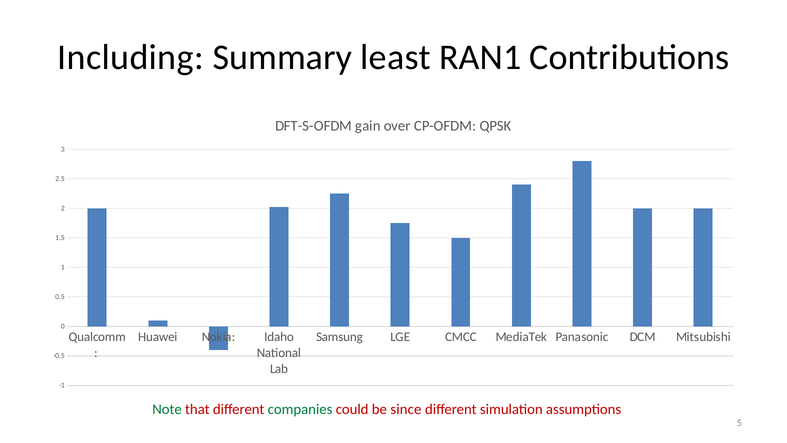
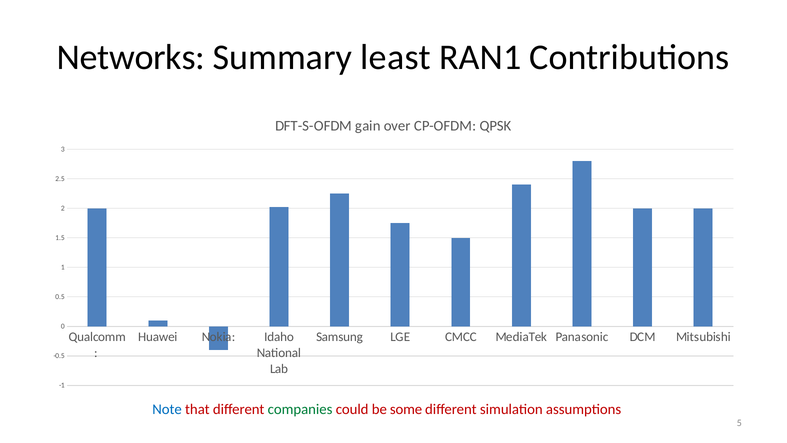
Including: Including -> Networks (131, 57)
Note colour: green -> blue (167, 409)
since: since -> some (406, 409)
